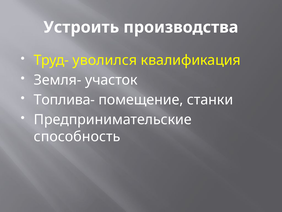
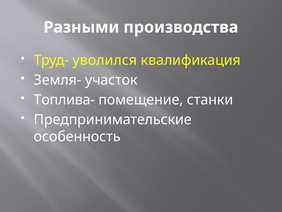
Устроить: Устроить -> Разными (81, 27)
способность: способность -> особенность (77, 136)
